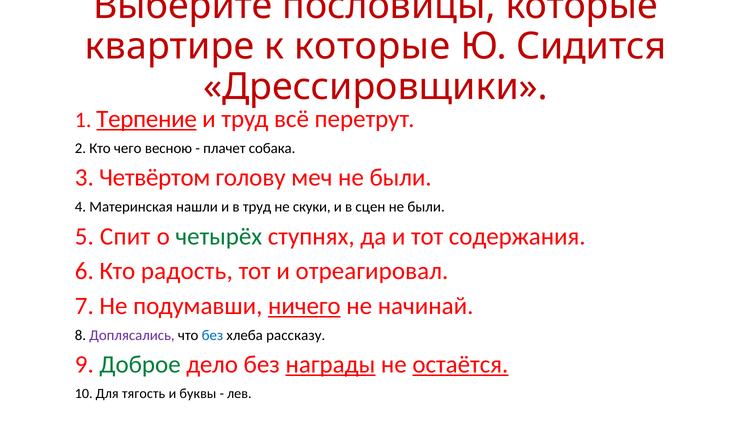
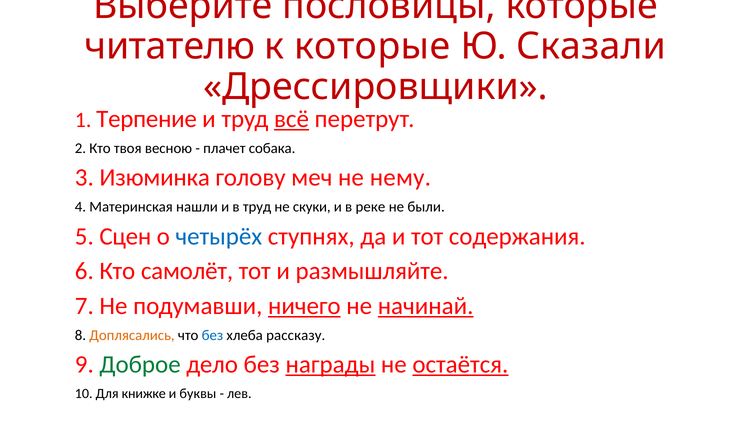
квартире: квартире -> читателю (170, 46)
Сидится: Сидится -> Сказали (591, 46)
Терпение underline: present -> none (147, 119)
всё underline: none -> present (291, 119)
чего: чего -> твоя (128, 148)
Четвёртом: Четвёртом -> Изюминка (155, 178)
меч не были: были -> нему (400, 178)
сцен: сцен -> реке (370, 207)
Спит: Спит -> Сцен (125, 236)
четырёх colour: green -> blue (219, 236)
радость: радость -> самолёт (187, 271)
отреагировал: отреагировал -> размышляйте (372, 271)
начинай underline: none -> present (426, 306)
Доплясались colour: purple -> orange (132, 335)
тягость: тягость -> книжке (144, 394)
